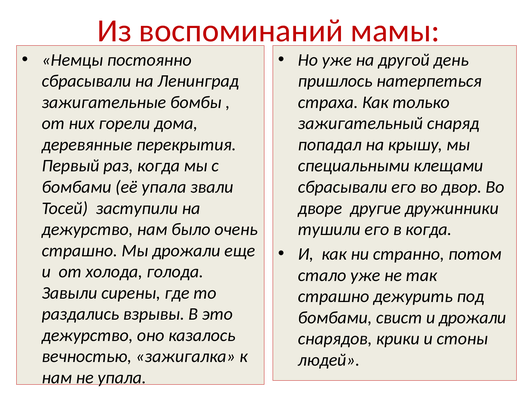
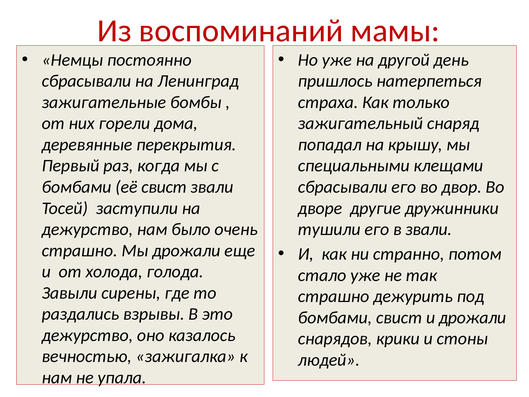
её упала: упала -> свист (164, 187)
в когда: когда -> звали (429, 229)
